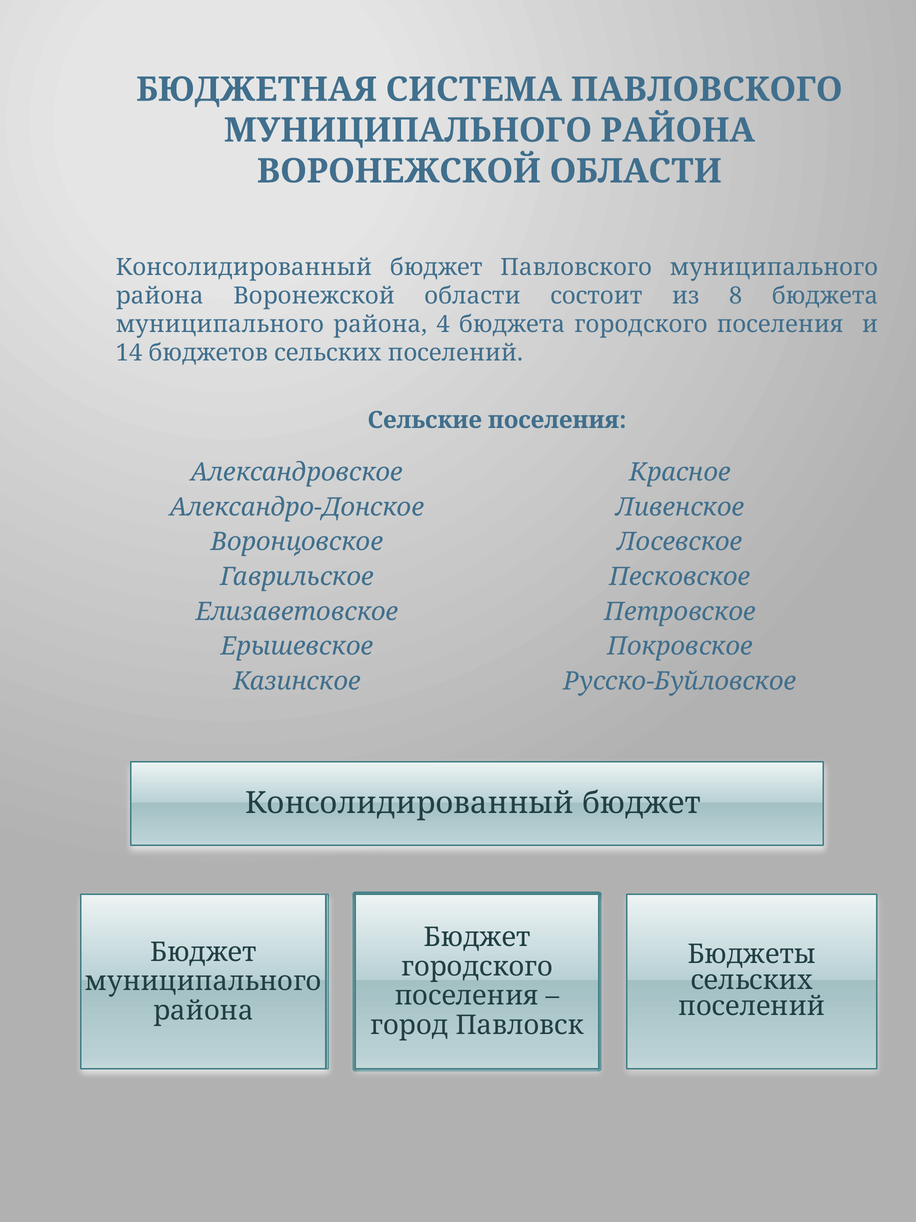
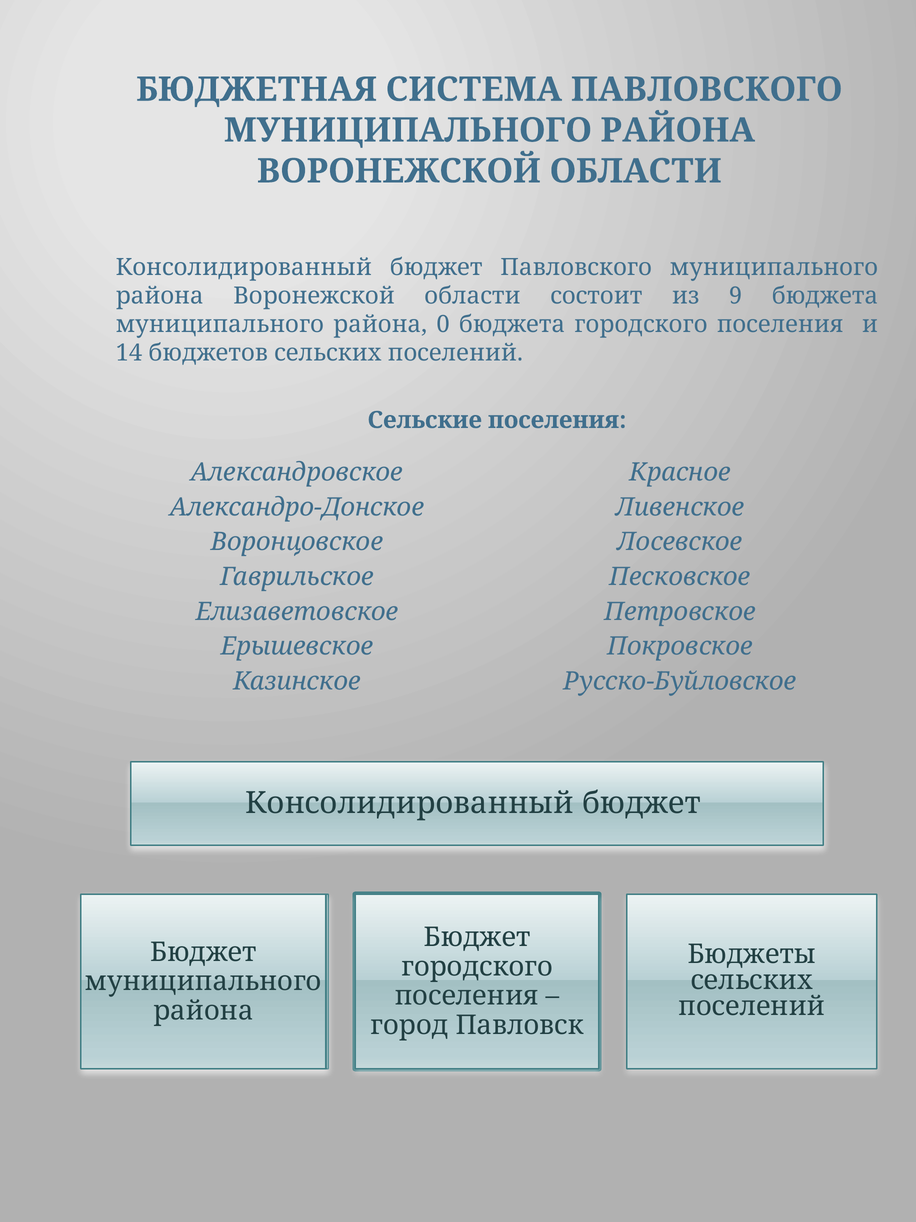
8: 8 -> 9 (736, 296)
4: 4 -> 0 (443, 324)
